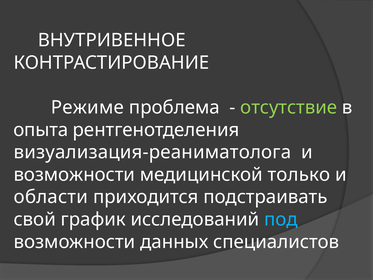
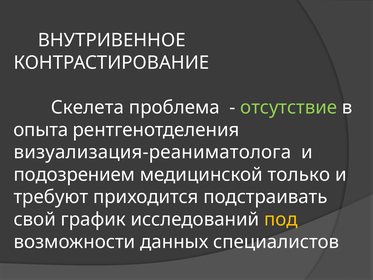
Режиме: Режиме -> Скелета (87, 107)
возможности: возможности -> подозрением (74, 175)
области: области -> требуют (51, 197)
под colour: light blue -> yellow (281, 219)
